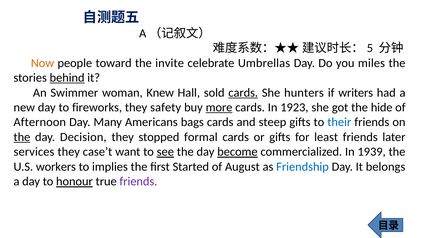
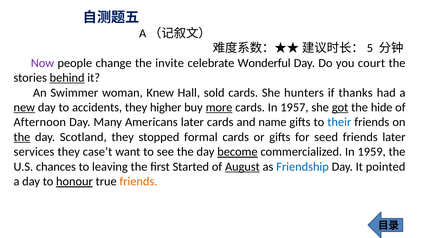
Now colour: orange -> purple (42, 63)
toward: toward -> change (114, 63)
Umbrellas: Umbrellas -> Wonderful (264, 63)
miles: miles -> court (371, 63)
cards underline: present -> none (243, 93)
writers: writers -> thanks (356, 93)
new underline: none -> present (24, 108)
fireworks: fireworks -> accidents (97, 108)
safety: safety -> higher (166, 108)
1923: 1923 -> 1957 (294, 108)
got underline: none -> present (340, 108)
Americans bags: bags -> later (192, 123)
steep: steep -> name (273, 123)
Decision: Decision -> Scotland (83, 137)
least: least -> seed (326, 137)
see underline: present -> none (165, 152)
1939: 1939 -> 1959 (372, 152)
workers: workers -> chances (56, 167)
implies: implies -> leaving (110, 167)
August underline: none -> present (242, 167)
belongs: belongs -> pointed (386, 167)
friends colour: purple -> orange (138, 182)
